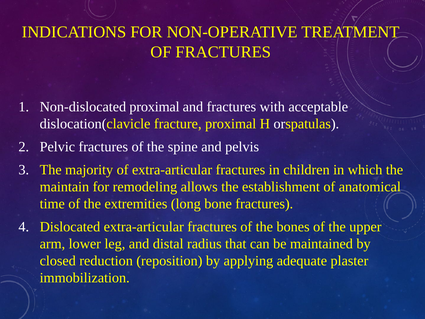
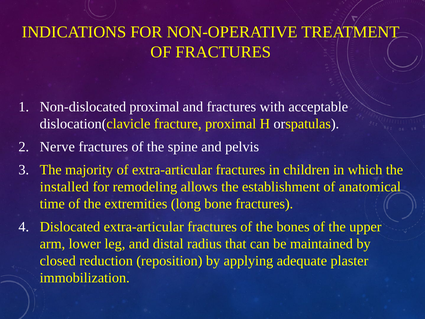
Pelvic: Pelvic -> Nerve (57, 147)
maintain: maintain -> installed (64, 187)
